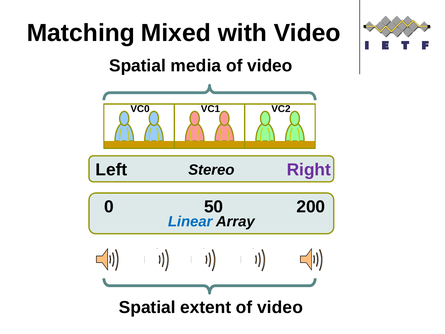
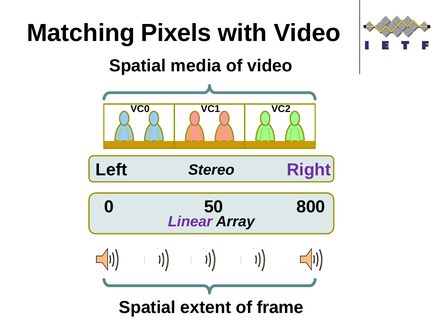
Mixed: Mixed -> Pixels (176, 33)
200: 200 -> 800 (311, 207)
Linear colour: blue -> purple (190, 222)
extent of video: video -> frame (280, 307)
